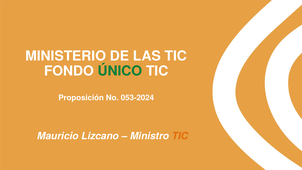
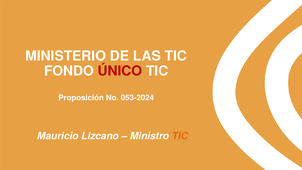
ÚNICO colour: green -> red (120, 71)
